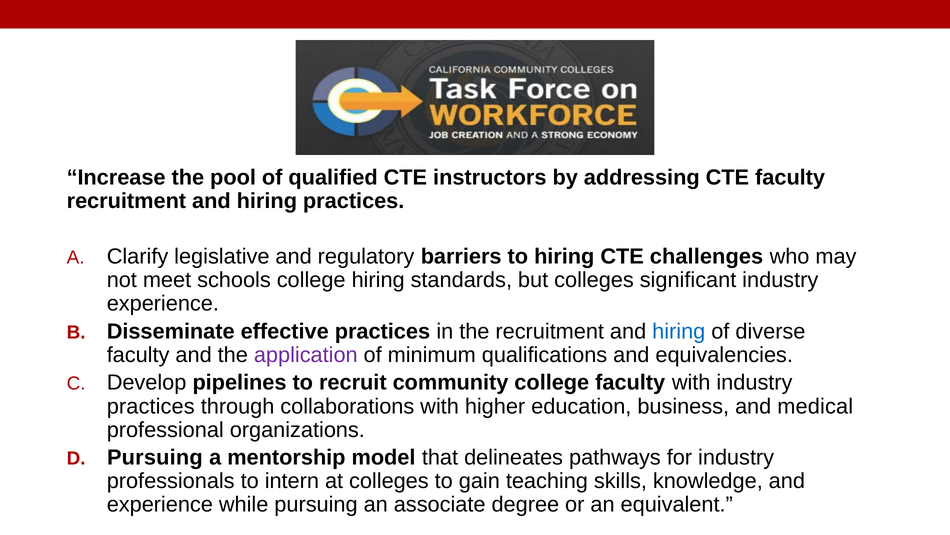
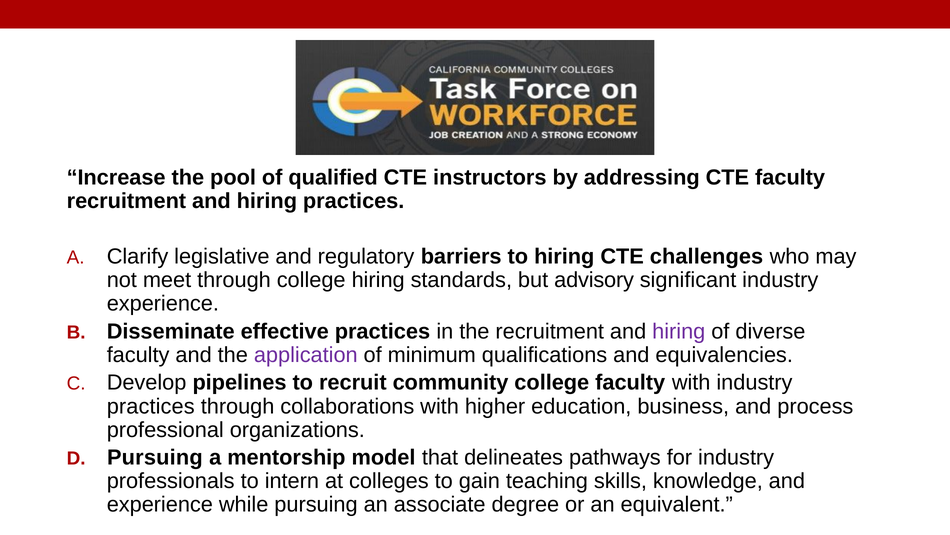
meet schools: schools -> through (234, 280)
but colleges: colleges -> advisory (594, 280)
hiring colour: blue -> purple (679, 331)
medical: medical -> process (815, 406)
